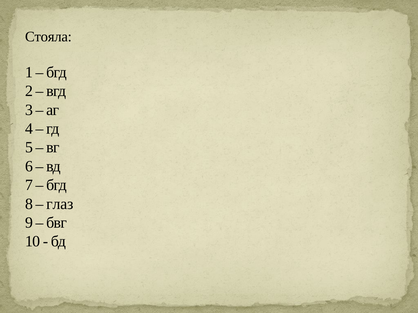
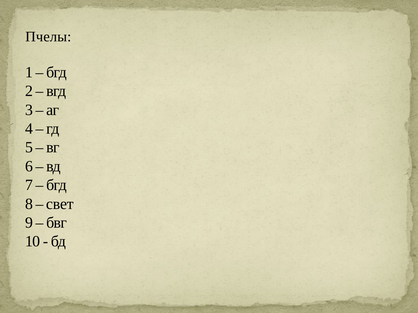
Стояла: Стояла -> Пчелы (48, 37)
глаз: глаз -> свет (60, 204)
